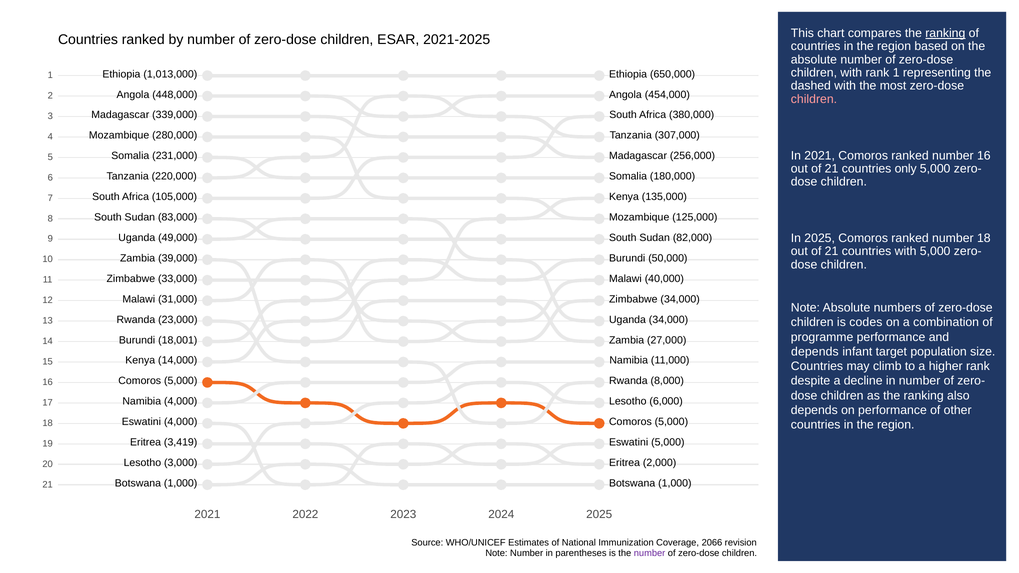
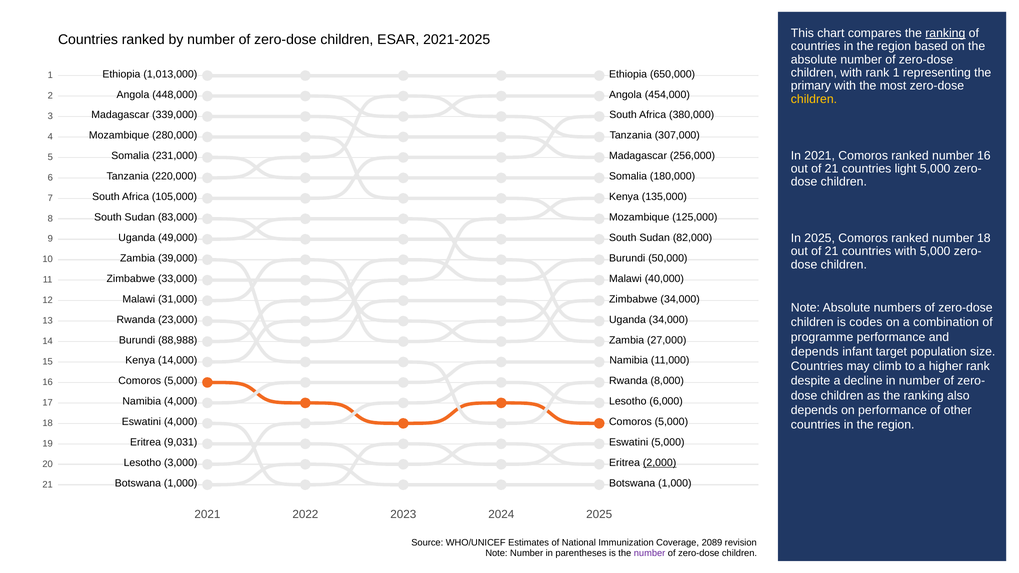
dashed: dashed -> primary (811, 86)
children colour: pink -> yellow (814, 99)
only: only -> light (906, 169)
18,001: 18,001 -> 88,988 (178, 340)
3,419: 3,419 -> 9,031 (181, 443)
2,000 underline: none -> present (660, 463)
2066: 2066 -> 2089 (712, 543)
